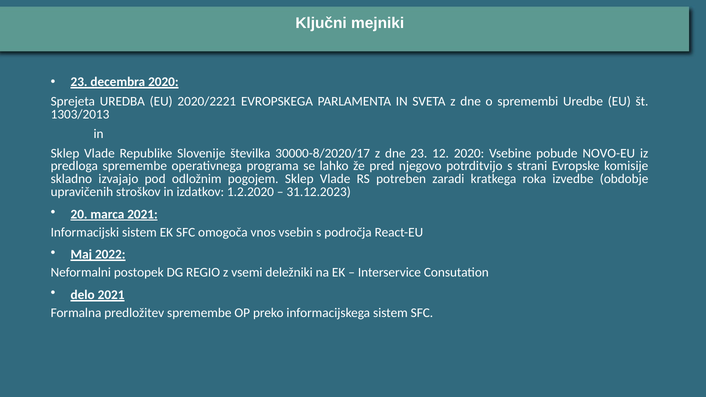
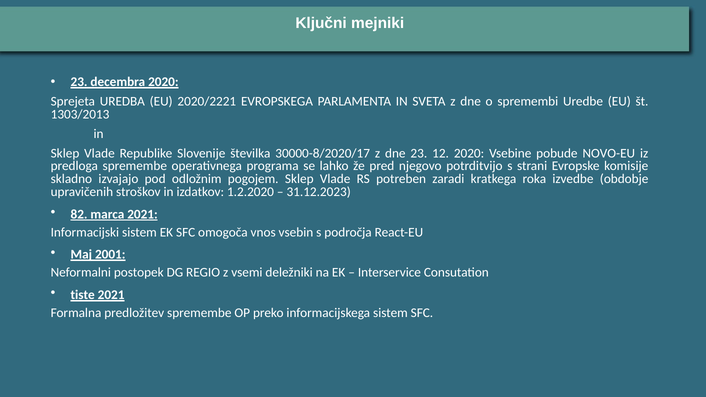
20: 20 -> 82 (79, 214)
2022: 2022 -> 2001 (110, 255)
delo: delo -> tiste (83, 295)
